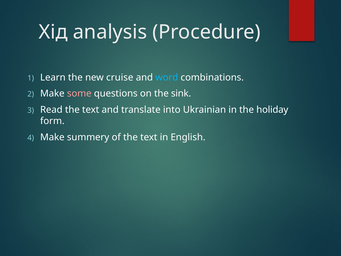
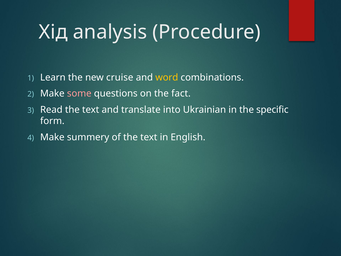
word colour: light blue -> yellow (167, 77)
sink: sink -> fact (181, 93)
holiday: holiday -> specific (272, 110)
